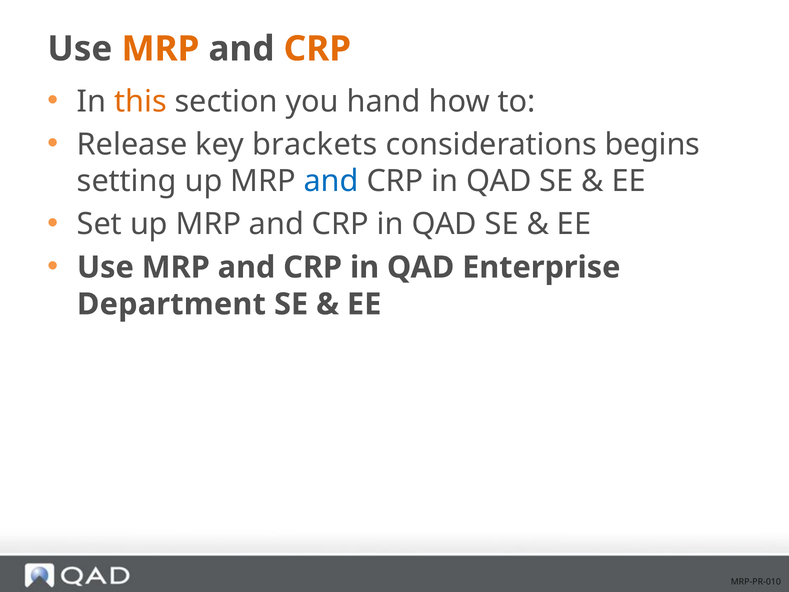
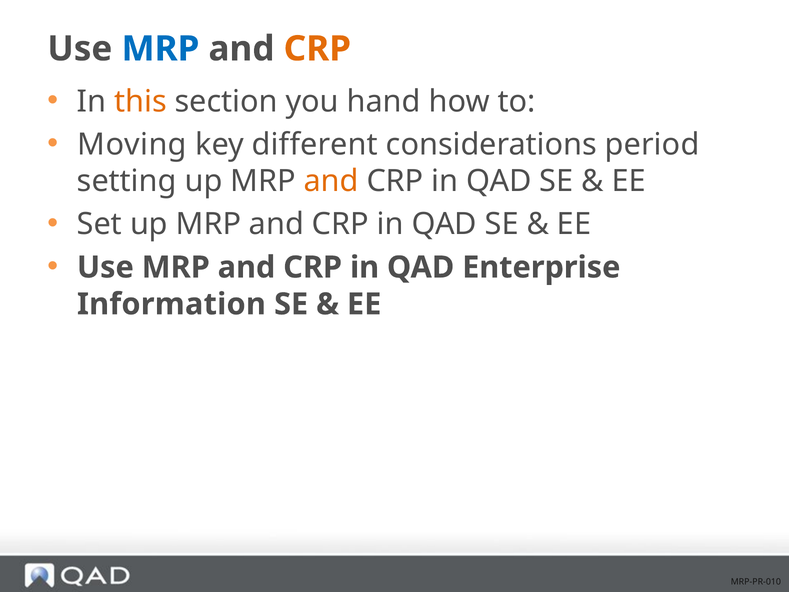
MRP colour: orange -> blue (160, 49)
Release: Release -> Moving (132, 144)
brackets: brackets -> different (315, 144)
begins: begins -> period (652, 144)
and colour: blue -> orange (331, 181)
Department: Department -> Information (171, 304)
